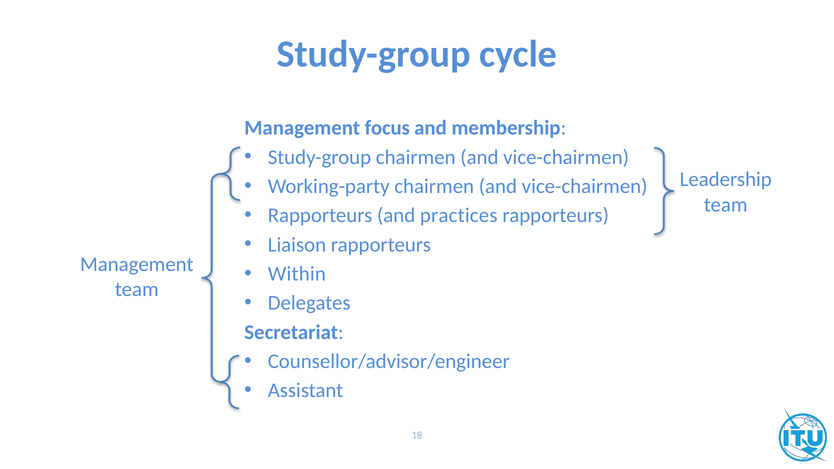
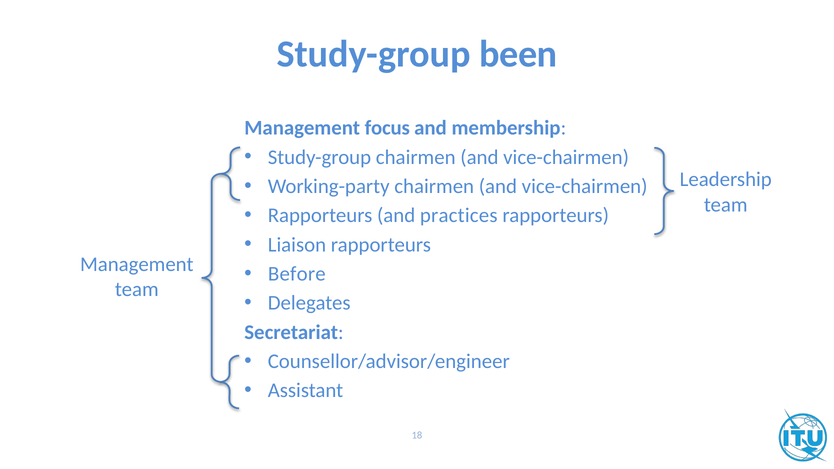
cycle: cycle -> been (518, 54)
Within: Within -> Before (297, 274)
